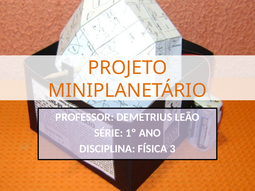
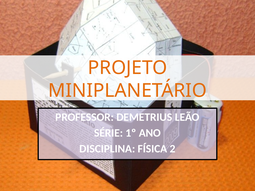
3: 3 -> 2 (173, 149)
